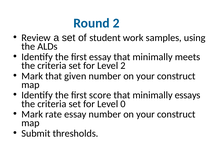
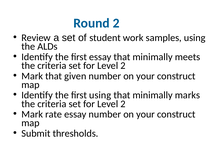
first score: score -> using (100, 95)
essays: essays -> marks (187, 95)
0: 0 -> 2 (123, 104)
